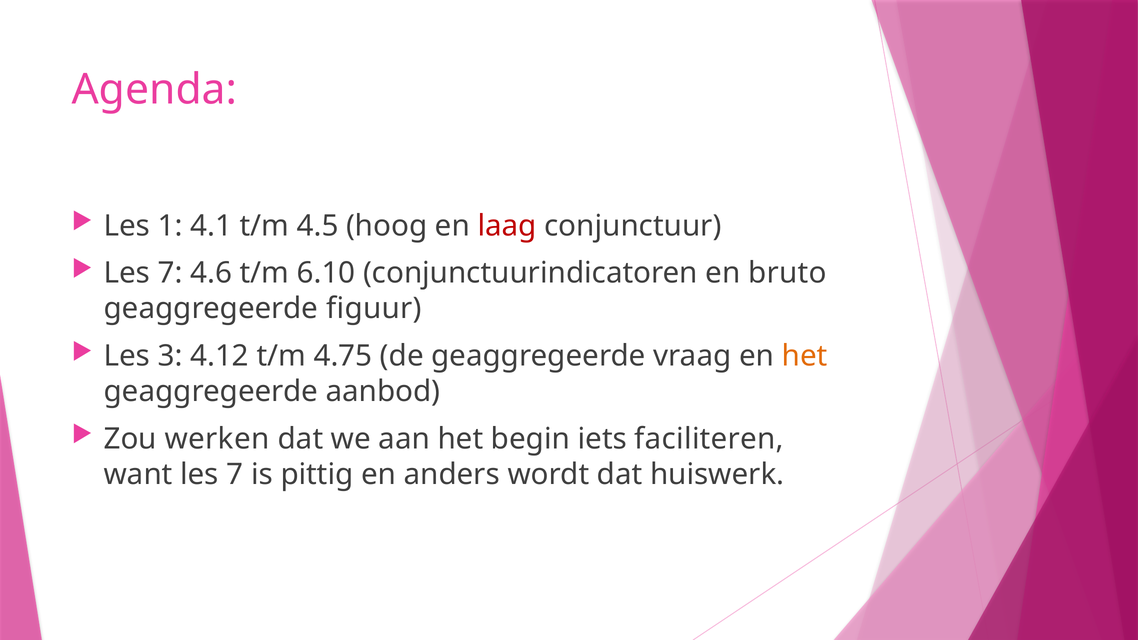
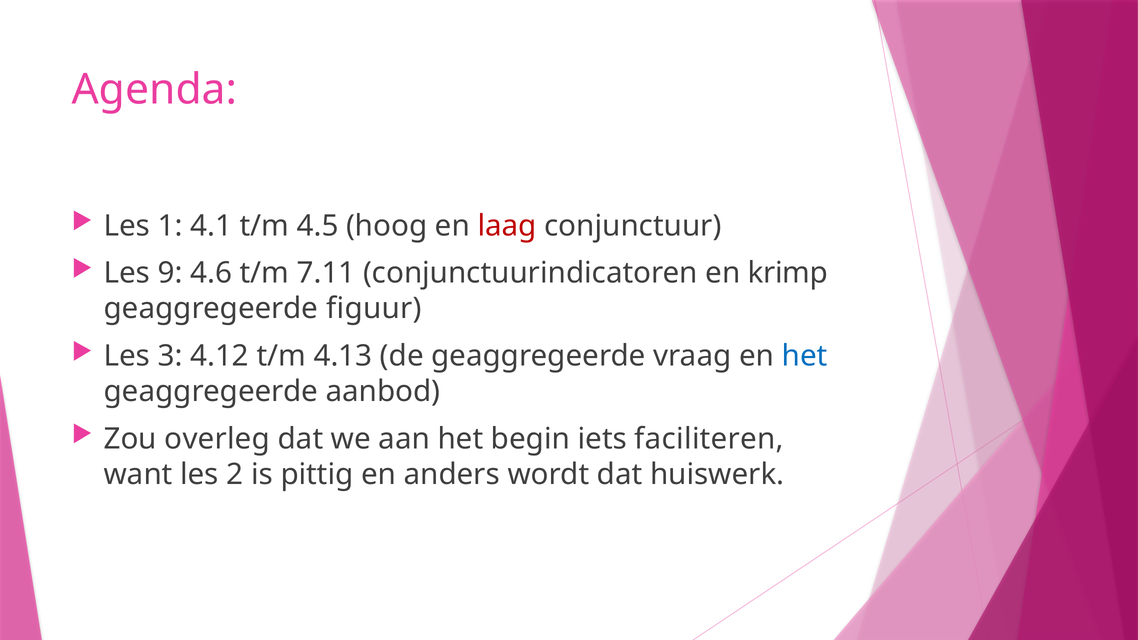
7: 7 -> 9 (170, 273)
6.10: 6.10 -> 7.11 (326, 273)
bruto: bruto -> krimp (788, 273)
4.75: 4.75 -> 4.13 (343, 356)
het colour: orange -> blue (805, 356)
werken: werken -> overleg (217, 439)
want les 7: 7 -> 2 (235, 474)
